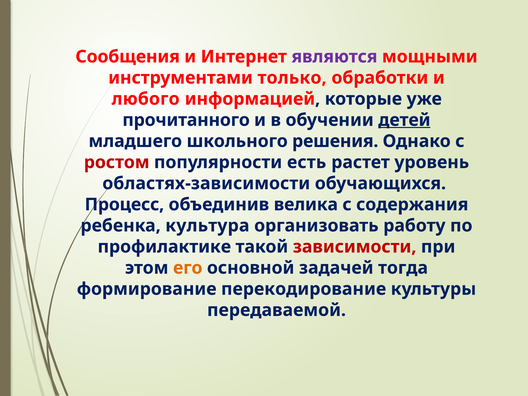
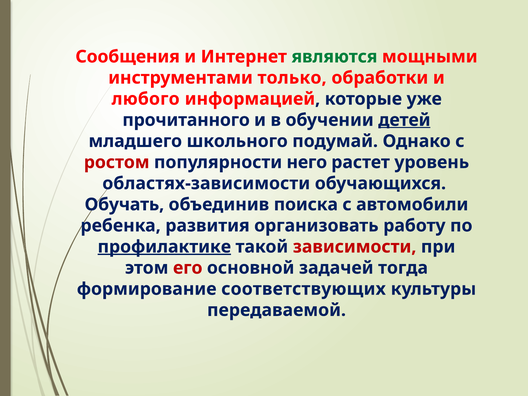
являются colour: purple -> green (334, 57)
решения: решения -> подумай (335, 141)
есть: есть -> него (307, 162)
Процесс: Процесс -> Обучать (124, 205)
велика: велика -> поиска (306, 205)
содержания: содержания -> автомобили (412, 205)
культура: культура -> развития (207, 226)
профилактике underline: none -> present (164, 247)
его colour: orange -> red (188, 268)
перекодирование: перекодирование -> соответствующих (304, 289)
